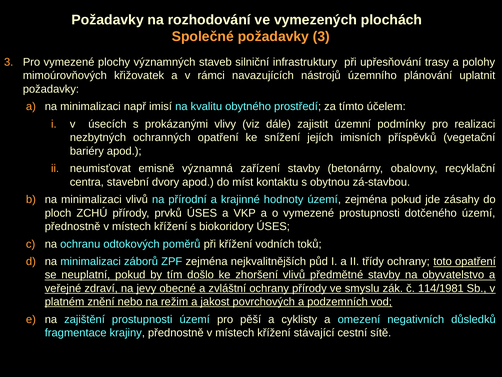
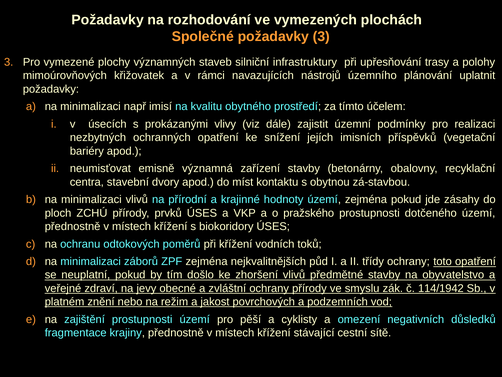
o vymezené: vymezené -> pražského (309, 213)
114/1981: 114/1981 -> 114/1942 (441, 288)
